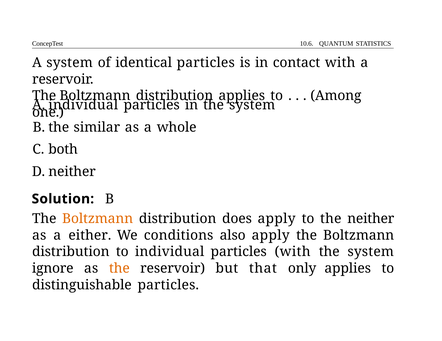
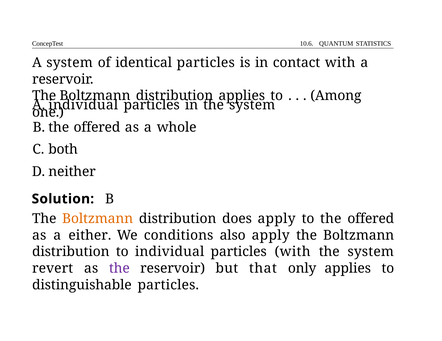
similar: similar -> offered (97, 127)
the neither: neither -> offered (371, 219)
ignore: ignore -> revert (53, 269)
the colour: orange -> purple (119, 269)
